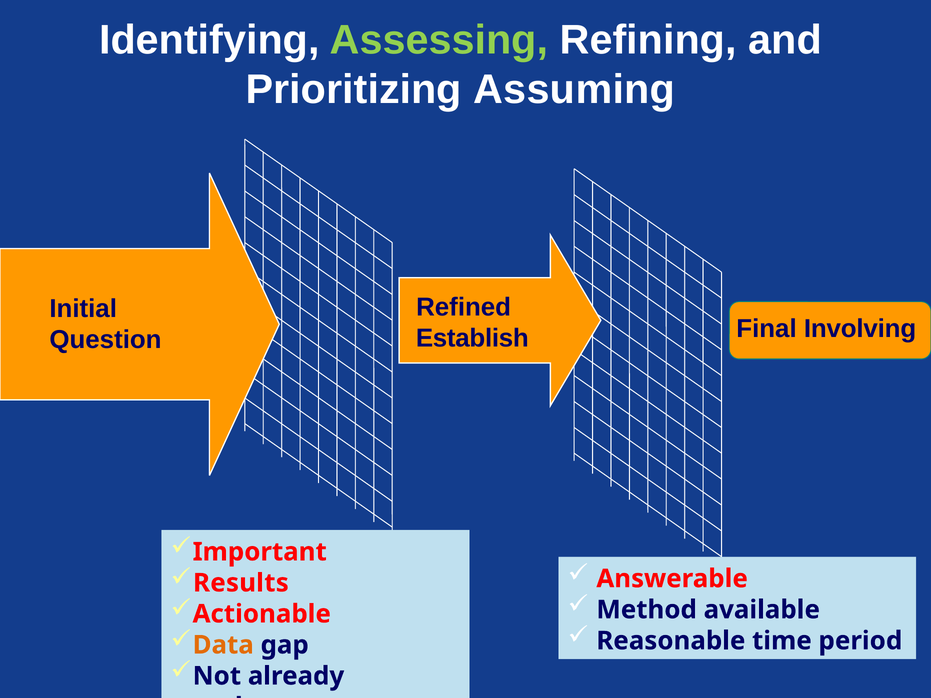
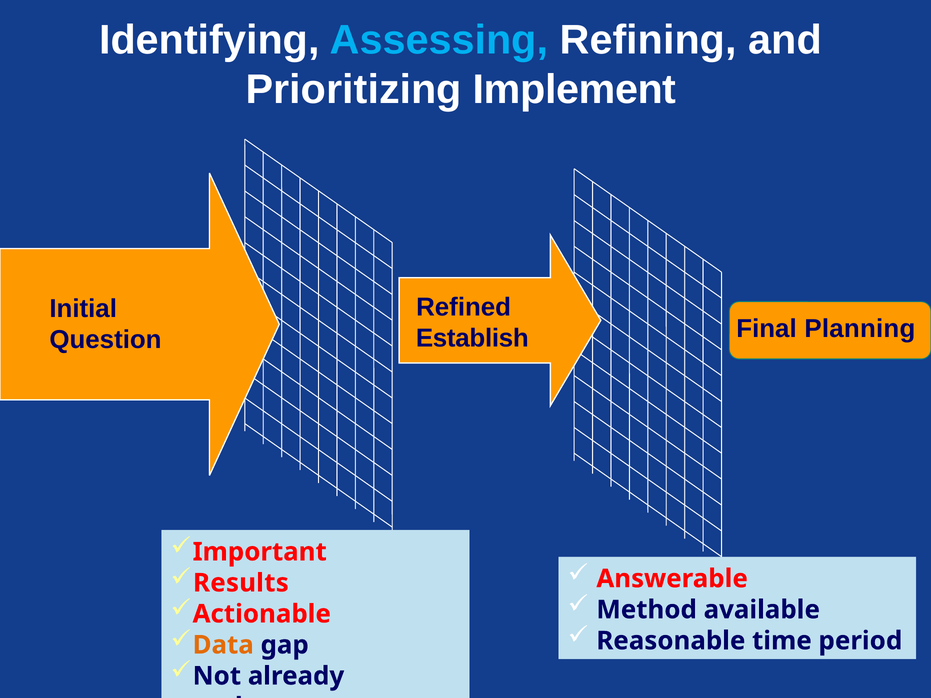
Assessing colour: light green -> light blue (439, 40)
Assuming: Assuming -> Implement (575, 90)
Involving: Involving -> Planning (860, 329)
